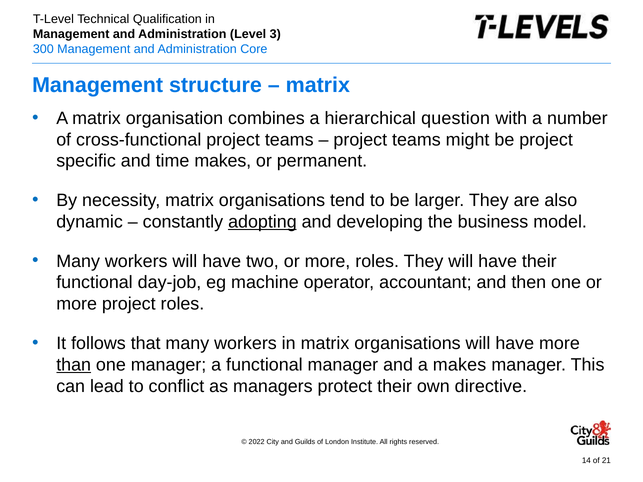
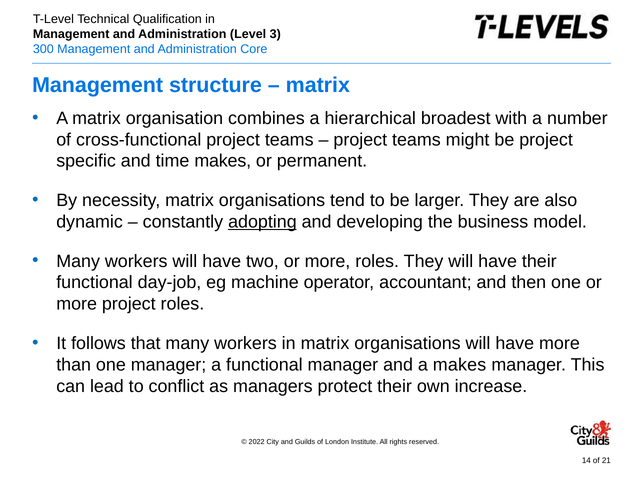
question: question -> broadest (456, 118)
than underline: present -> none (74, 365)
directive: directive -> increase (491, 386)
